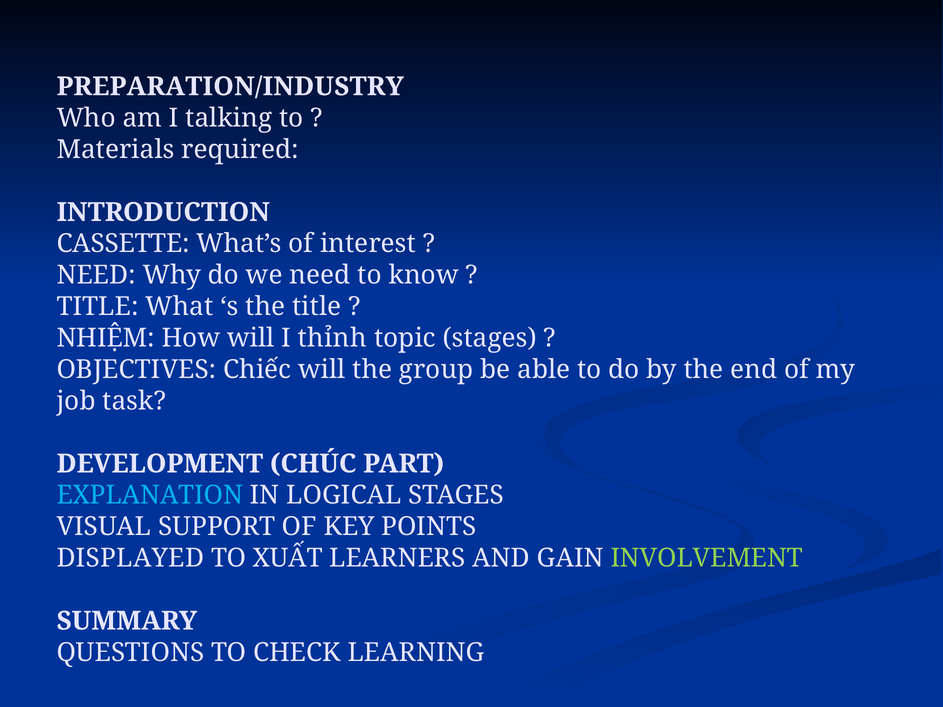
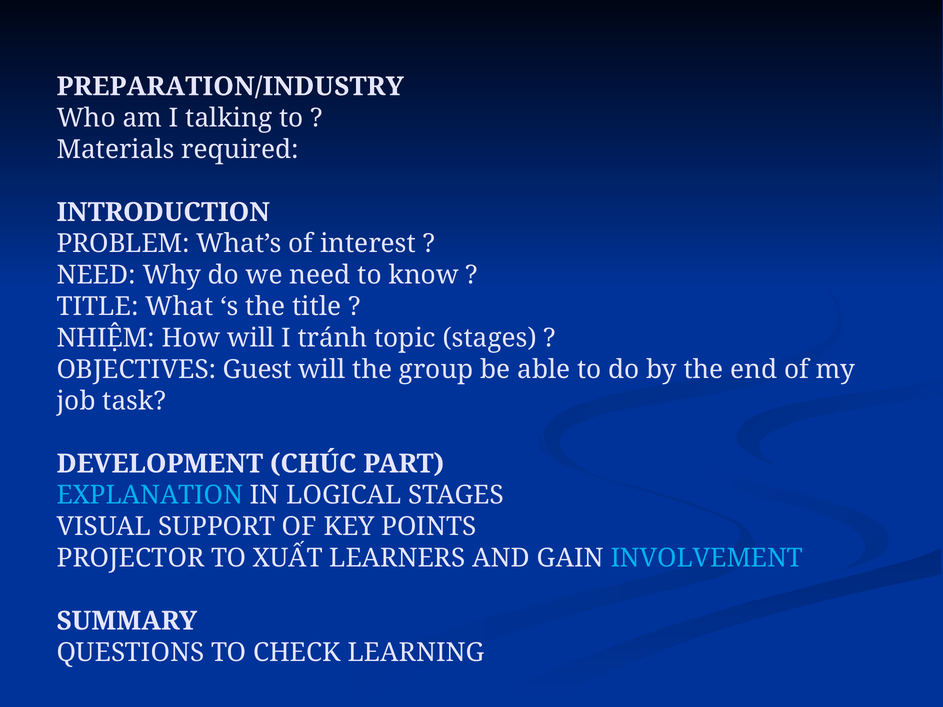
CASSETTE: CASSETTE -> PROBLEM (123, 244)
thỉnh: thỉnh -> tránh (332, 338)
Chiếc: Chiếc -> Guest (257, 370)
DISPLAYED: DISPLAYED -> PROJECTOR (130, 558)
INVOLVEMENT colour: light green -> light blue (707, 558)
